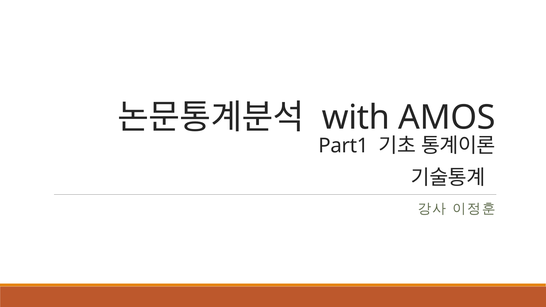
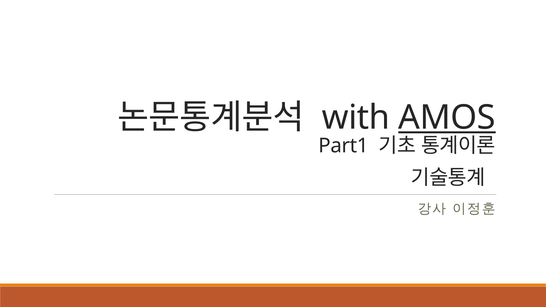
AMOS underline: none -> present (447, 118)
